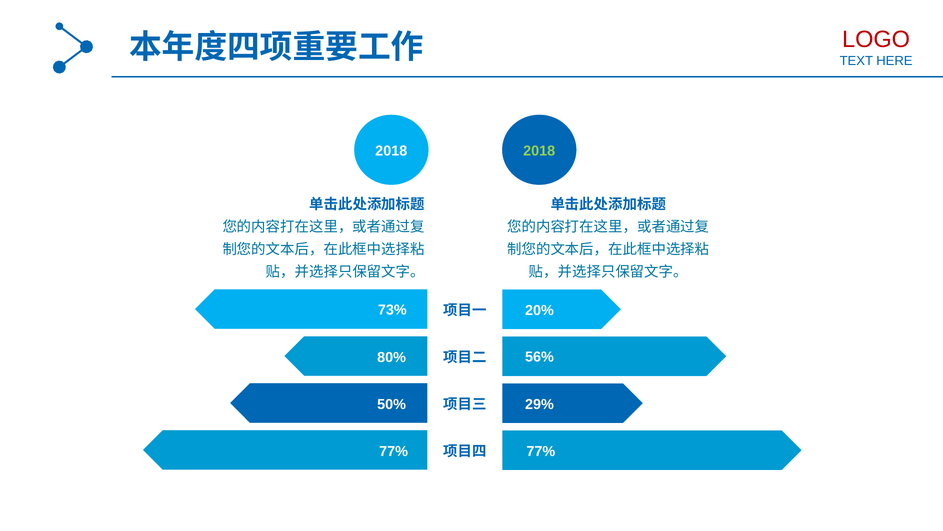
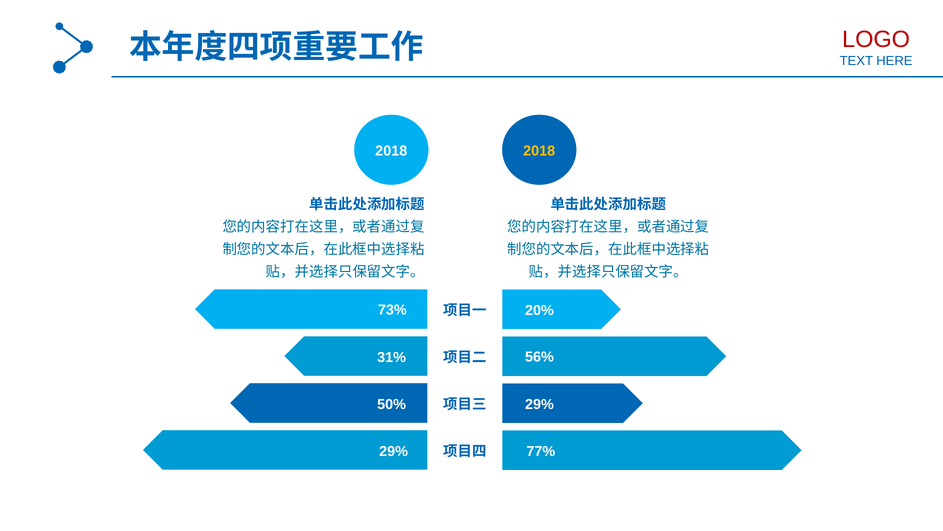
2018 colour: light green -> yellow (539, 151)
80%: 80% -> 31% (392, 357)
77%: 77% -> 29% (394, 451)
